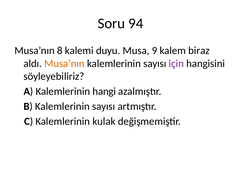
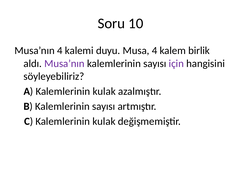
94: 94 -> 10 (136, 23)
Musa’nın 8: 8 -> 4 (60, 51)
Musa 9: 9 -> 4 (155, 51)
biraz: biraz -> birlik (199, 51)
Musa’nın colour: orange -> purple (64, 63)
A Kalemlerinin hangi: hangi -> kulak (104, 91)
